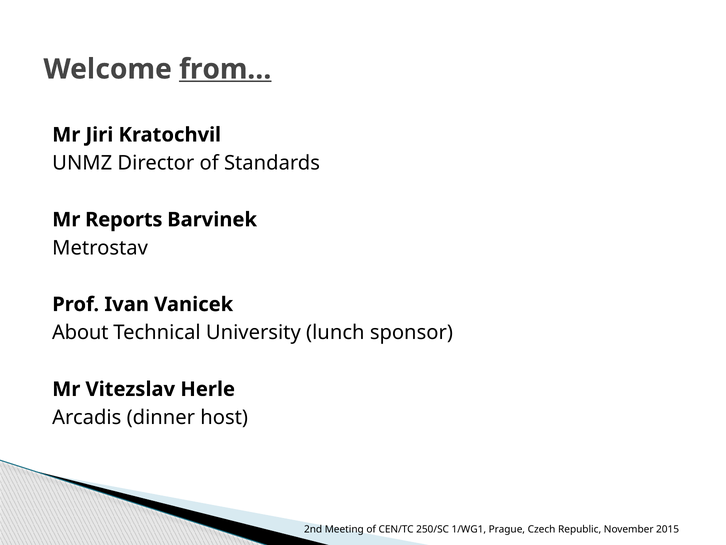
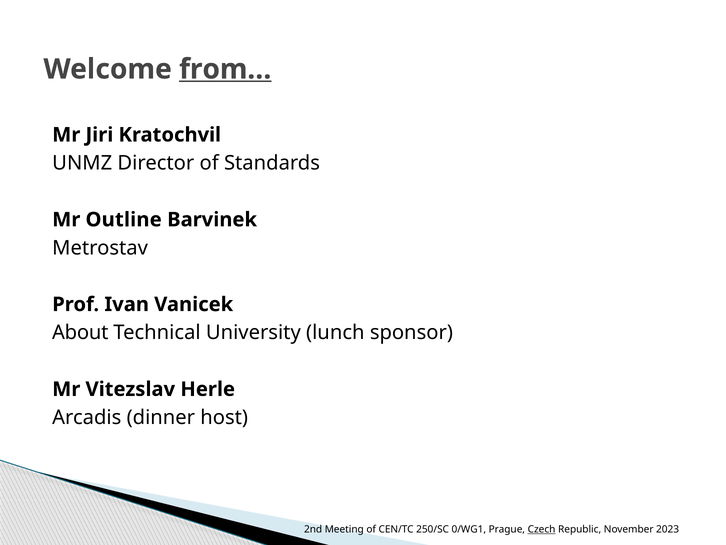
Reports: Reports -> Outline (124, 219)
1/WG1: 1/WG1 -> 0/WG1 (469, 529)
Czech underline: none -> present (542, 529)
2015: 2015 -> 2023 (668, 529)
